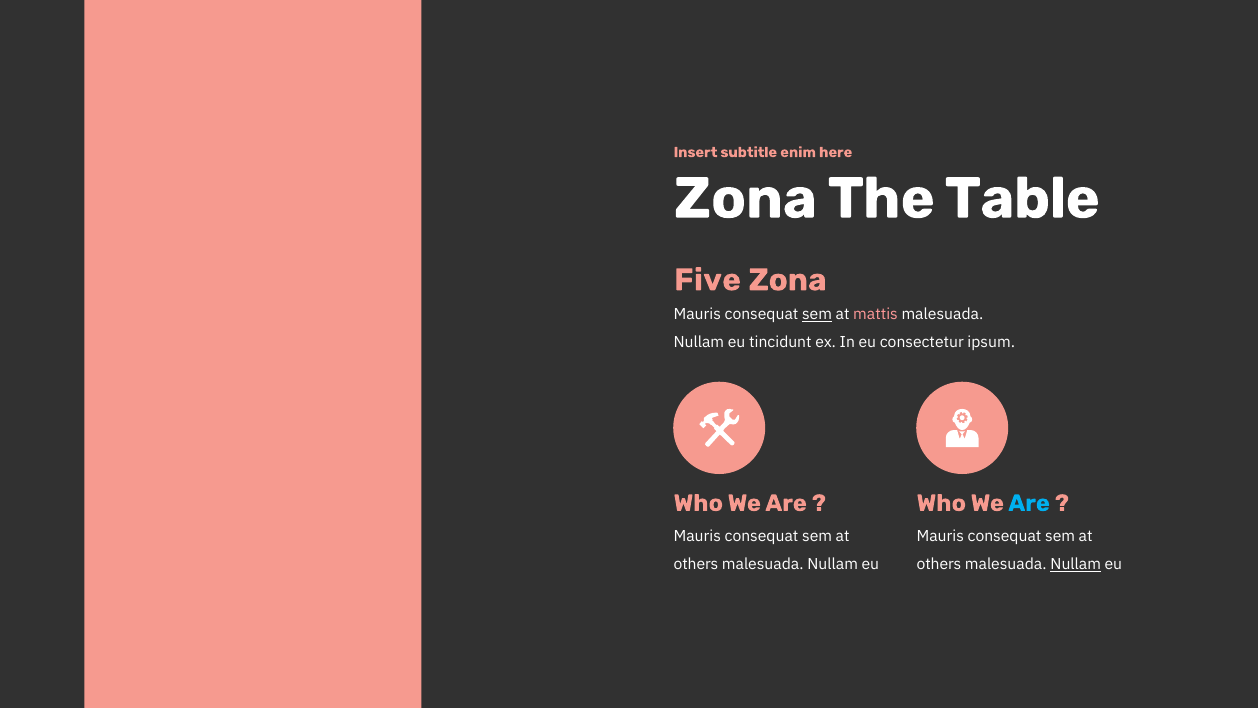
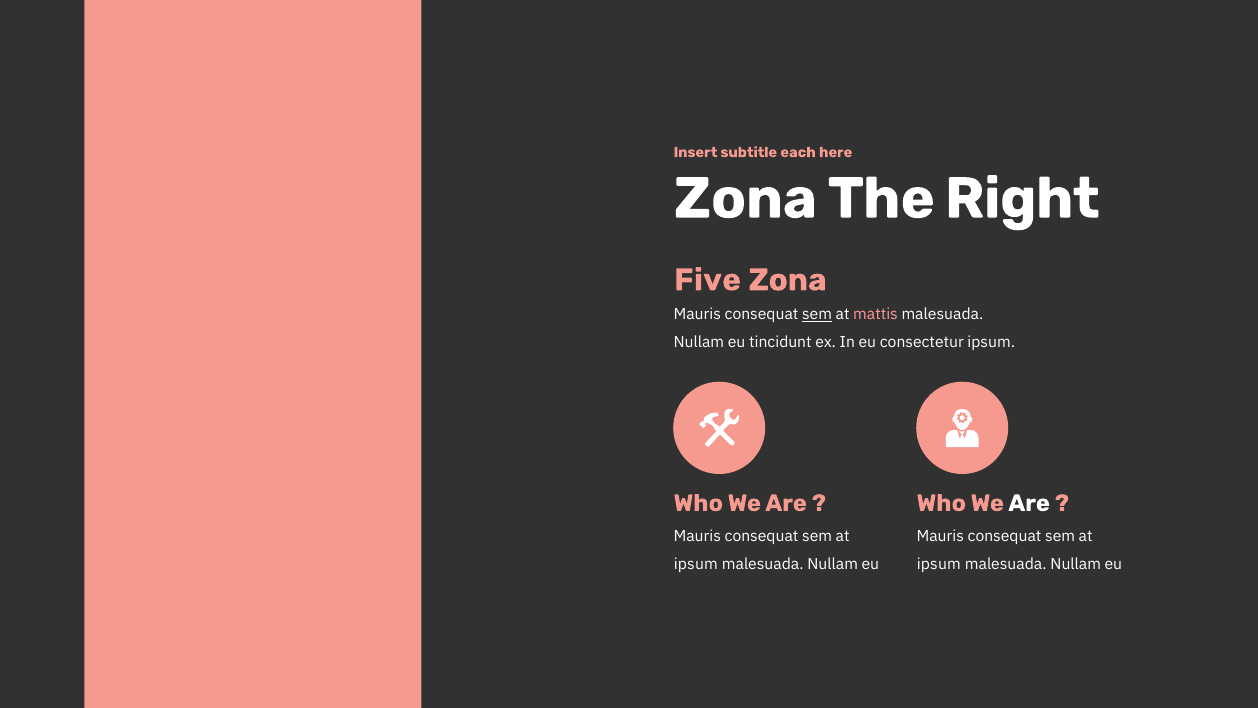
enim: enim -> each (798, 152)
Table: Table -> Right (1022, 198)
Are colour: light blue -> white (1029, 503)
others: others -> ipsum (696, 564)
others: others -> ipsum (939, 564)
Nullam underline: present -> none (1076, 564)
